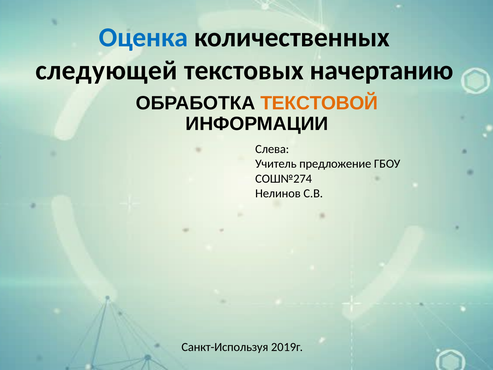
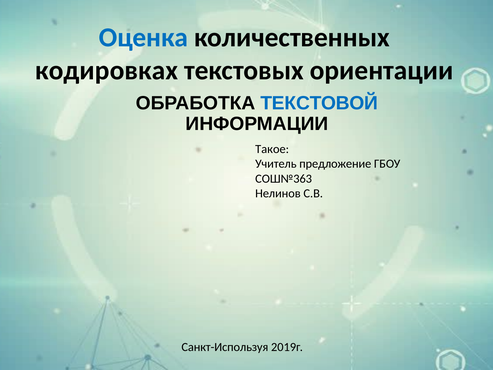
следующей: следующей -> кодировках (107, 70)
начертанию: начертанию -> ориентации (382, 70)
ТЕКСТОВОЙ colour: orange -> blue (319, 103)
Слева: Слева -> Такое (272, 149)
СОШ№274: СОШ№274 -> СОШ№363 (284, 179)
